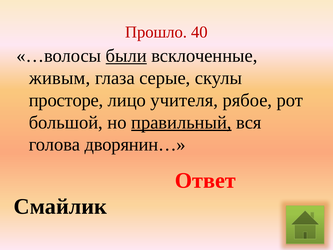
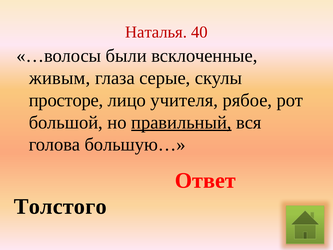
Прошло: Прошло -> Наталья (156, 32)
были underline: present -> none (126, 56)
дворянин…: дворянин… -> большую… (135, 144)
Смайлик: Смайлик -> Толстого (60, 206)
